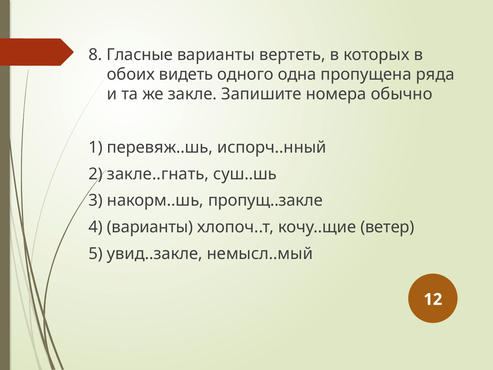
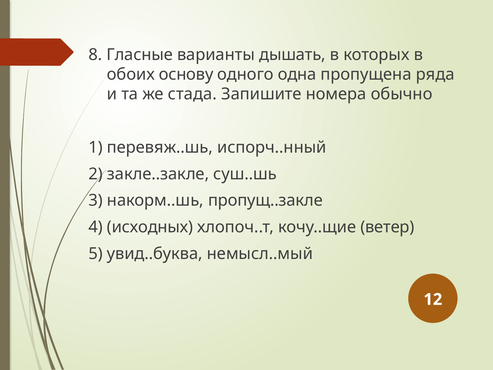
вертеть: вертеть -> дышать (292, 55)
видеть: видеть -> основу (186, 74)
закле: закле -> стада (192, 94)
закле..гнать: закле..гнать -> закле..закле (158, 174)
4 варианты: варианты -> исходных (150, 227)
увид..закле: увид..закле -> увид..буква (155, 254)
